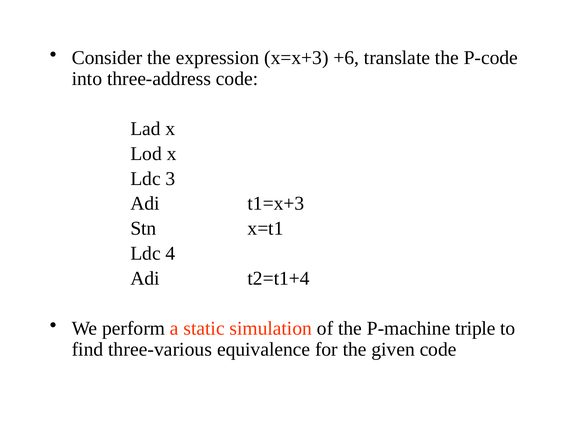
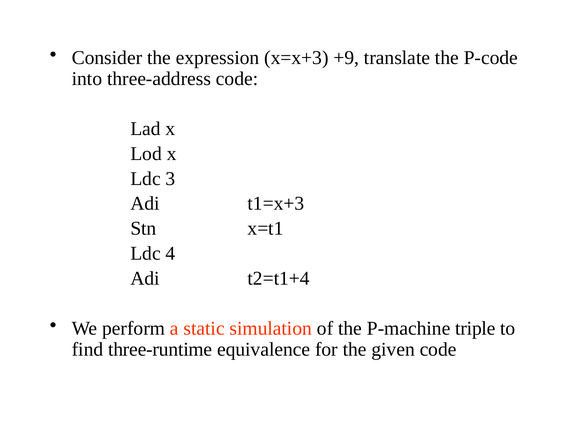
+6: +6 -> +9 (346, 58)
three-various: three-various -> three-runtime (160, 350)
